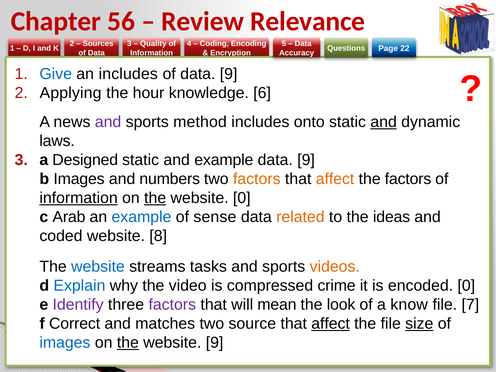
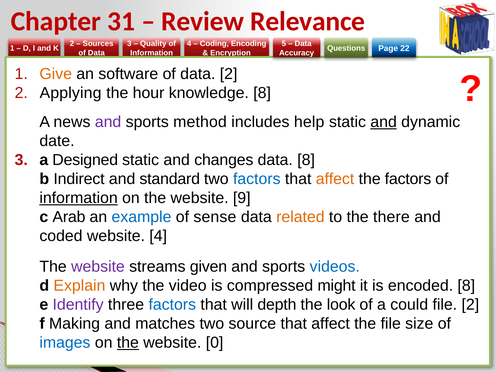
56: 56 -> 31 (121, 21)
Give colour: blue -> orange (56, 74)
an includes: includes -> software (128, 74)
of data 9: 9 -> 2 (229, 74)
knowledge 6: 6 -> 8 (262, 93)
onto: onto -> help (309, 122)
laws: laws -> date (57, 141)
and example: example -> changes (224, 160)
9: 9 -> 8 (306, 160)
b Images: Images -> Indirect (79, 179)
numbers: numbers -> standard (170, 179)
factors colour: orange -> blue (257, 179)
the underline: present -> none (155, 198)
website 0: 0 -> 9 (242, 198)
ideas: ideas -> there (391, 217)
website 8: 8 -> 4 (158, 236)
website colour: blue -> purple (98, 267)
tasks: tasks -> given (208, 267)
videos colour: orange -> blue (335, 267)
Explain colour: blue -> orange (79, 286)
crime: crime -> might (337, 286)
encoded 0: 0 -> 8 (466, 286)
factors colour: purple -> blue (172, 305)
mean: mean -> depth (277, 305)
know: know -> could (409, 305)
file 7: 7 -> 2 (470, 305)
Correct: Correct -> Making (75, 324)
affect underline: present -> none (331, 324)
size underline: present -> none (419, 324)
website 9: 9 -> 0 (215, 343)
